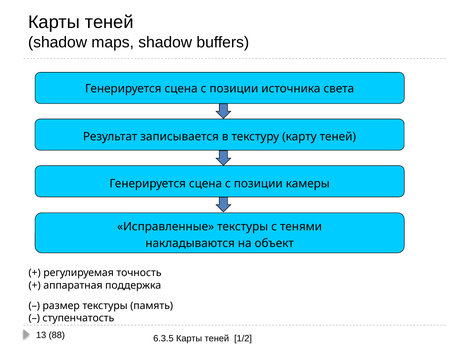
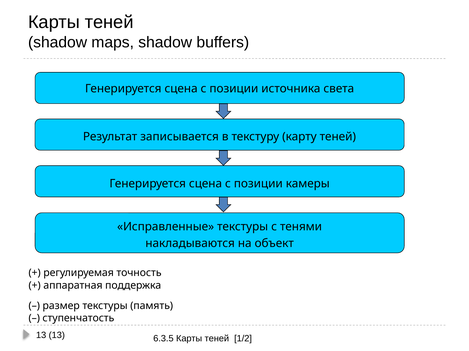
13 88: 88 -> 13 (57, 336)
